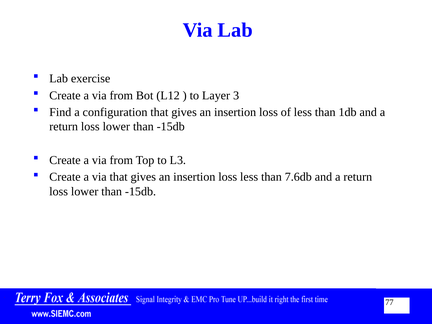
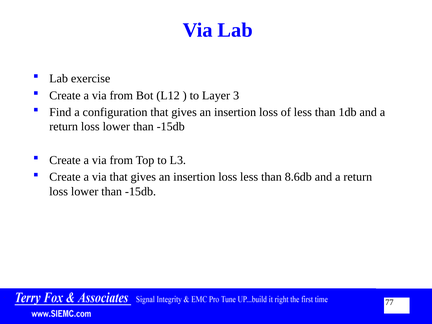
7.6db: 7.6db -> 8.6db (298, 177)
